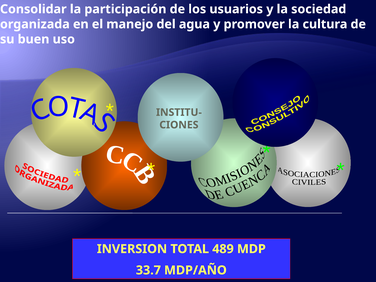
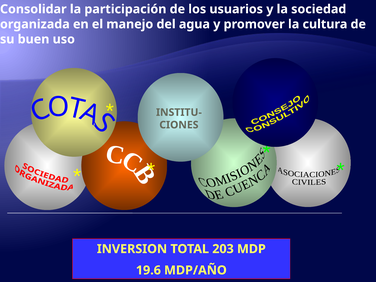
489: 489 -> 203 (223, 249)
33.7: 33.7 -> 19.6 (148, 270)
